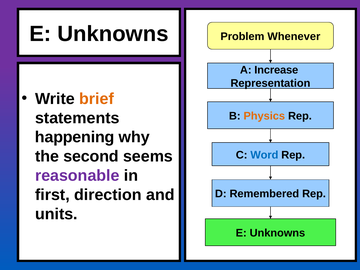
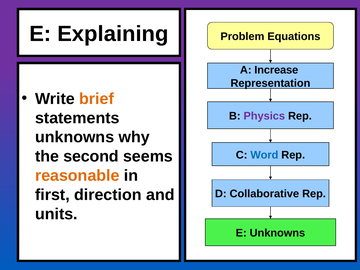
Unknowns: Unknowns -> Explaining (113, 34)
Whenever: Whenever -> Equations (294, 37)
Physics colour: orange -> purple (264, 116)
happening: happening -> unknowns (75, 137)
reasonable colour: purple -> orange (77, 176)
Remembered: Remembered -> Collaborative (264, 194)
